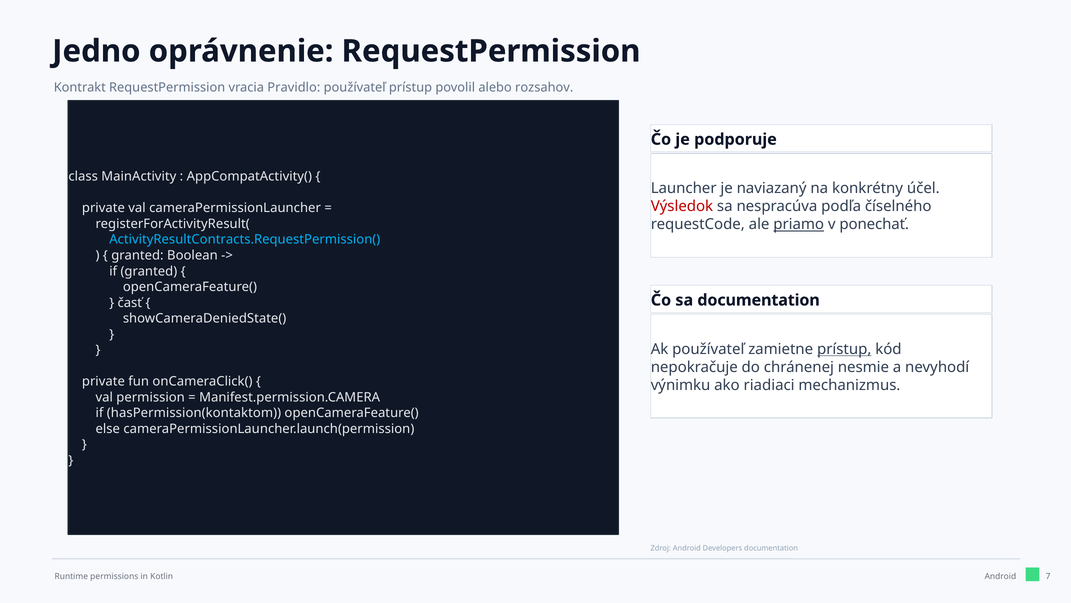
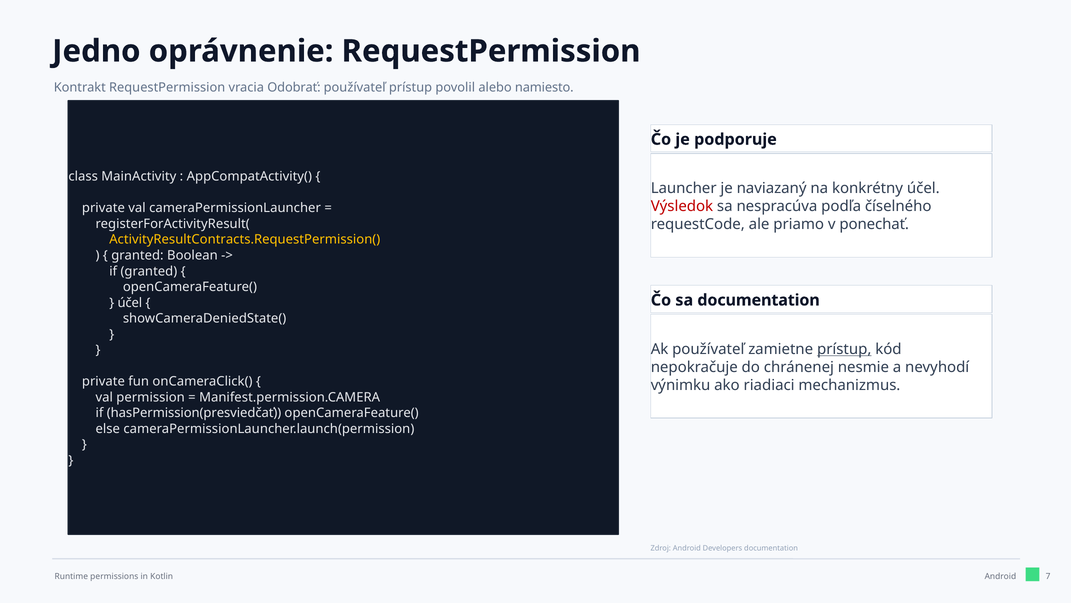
Pravidlo: Pravidlo -> Odobrať (294, 88)
rozsahov: rozsahov -> namiesto (544, 88)
priamo underline: present -> none (799, 224)
ActivityResultContracts.RequestPermission( colour: light blue -> yellow (245, 239)
časť: časť -> účel (130, 302)
hasPermission(kontaktom: hasPermission(kontaktom -> hasPermission(presviedčať (194, 413)
